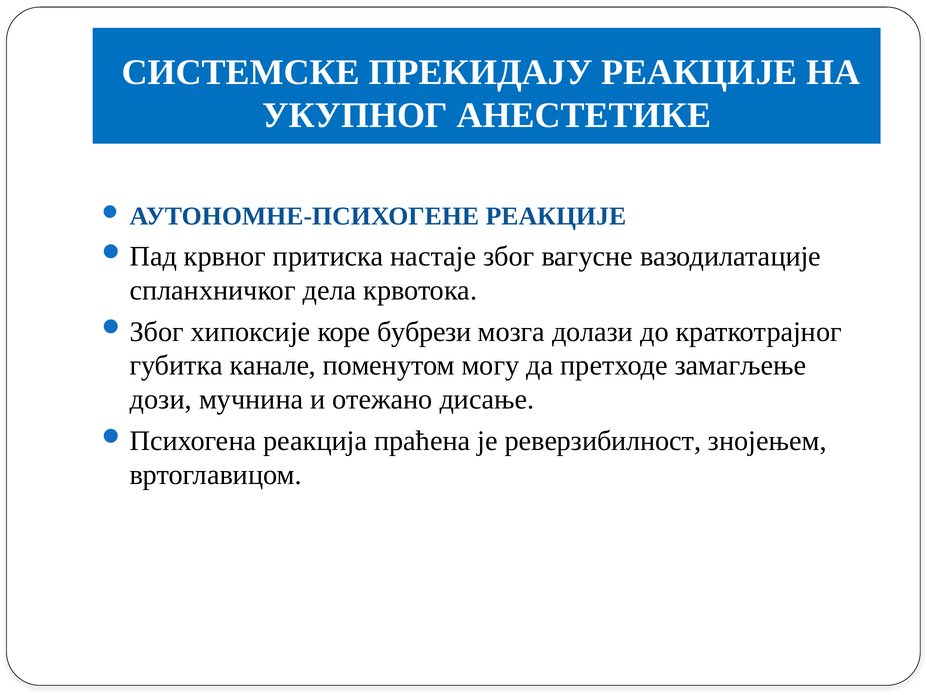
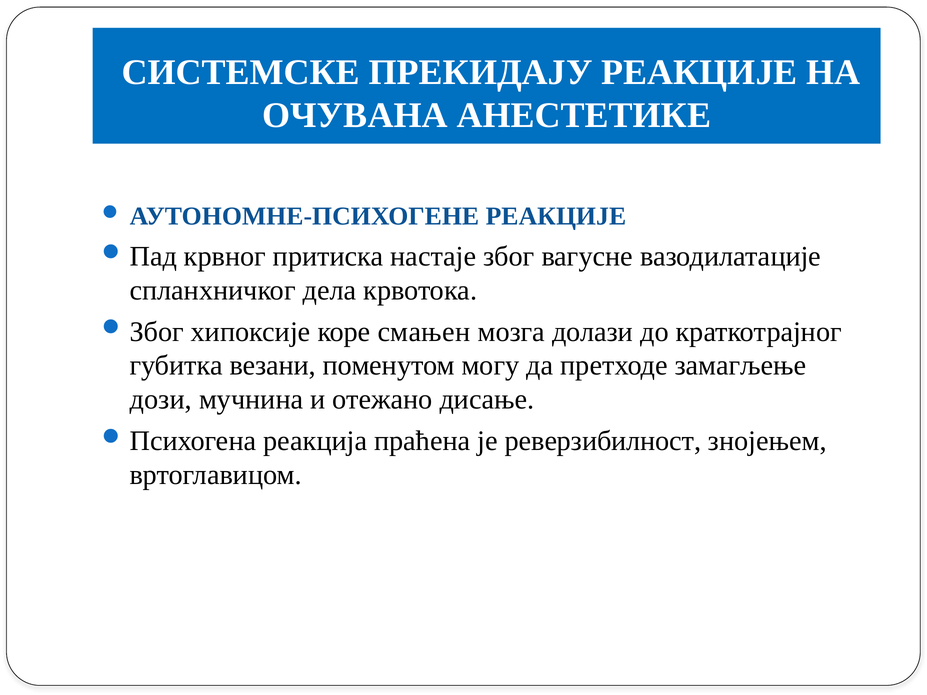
УКУПНОГ: УКУПНОГ -> ОЧУВАНА (355, 115)
бубрези: бубрези -> смањен (424, 332)
канале: канале -> везани (273, 366)
